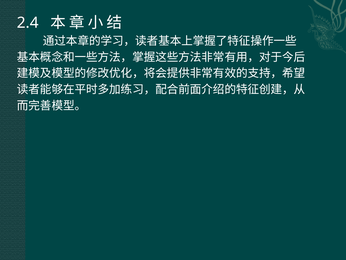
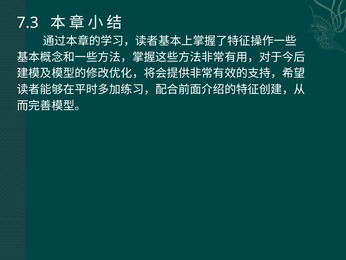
2.4: 2.4 -> 7.3 (28, 23)
